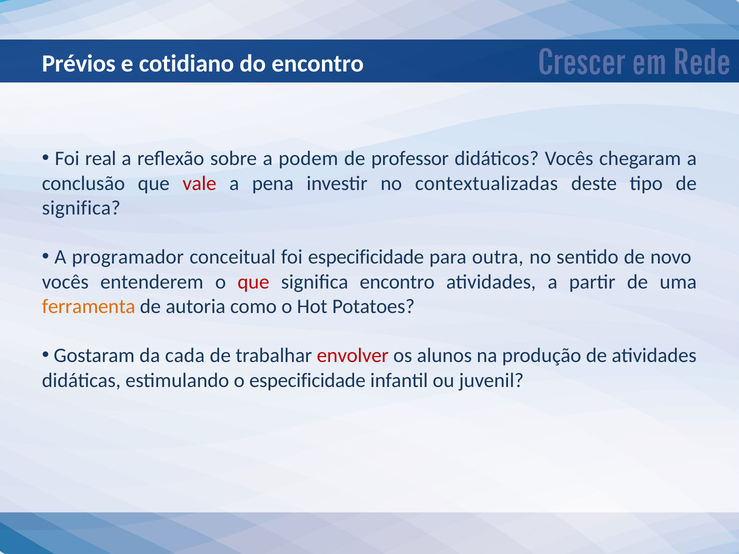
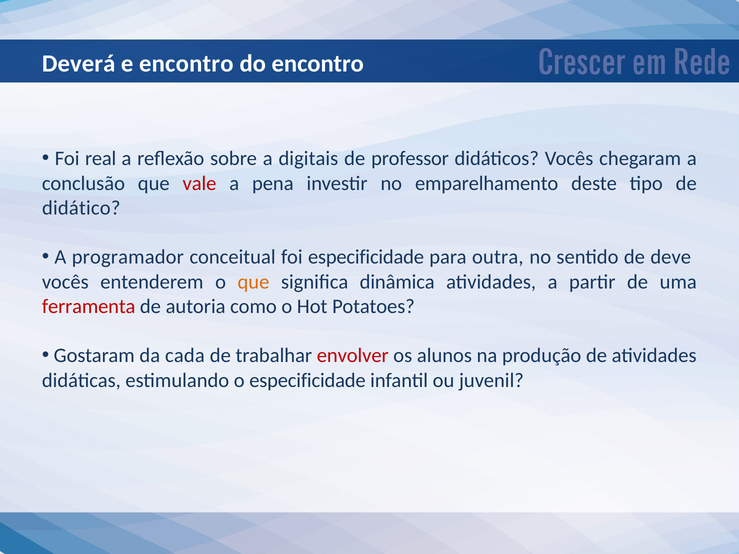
Prévios: Prévios -> Deverá (79, 64)
e cotidiano: cotidiano -> encontro (186, 64)
podem: podem -> digitais (308, 159)
contextualizadas: contextualizadas -> emparelhamento (487, 183)
significa: significa -> didático (81, 208)
novo: novo -> deve (671, 257)
que colour: red -> orange (253, 282)
significa encontro: encontro -> dinâmica (397, 282)
ferramenta colour: orange -> red (89, 307)
